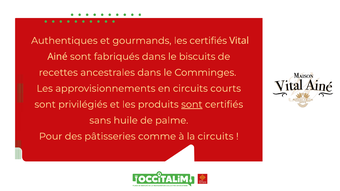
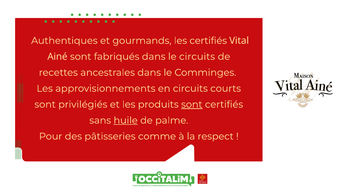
le biscuits: biscuits -> circuits (197, 57)
huile underline: none -> present (126, 121)
la circuits: circuits -> respect (216, 137)
